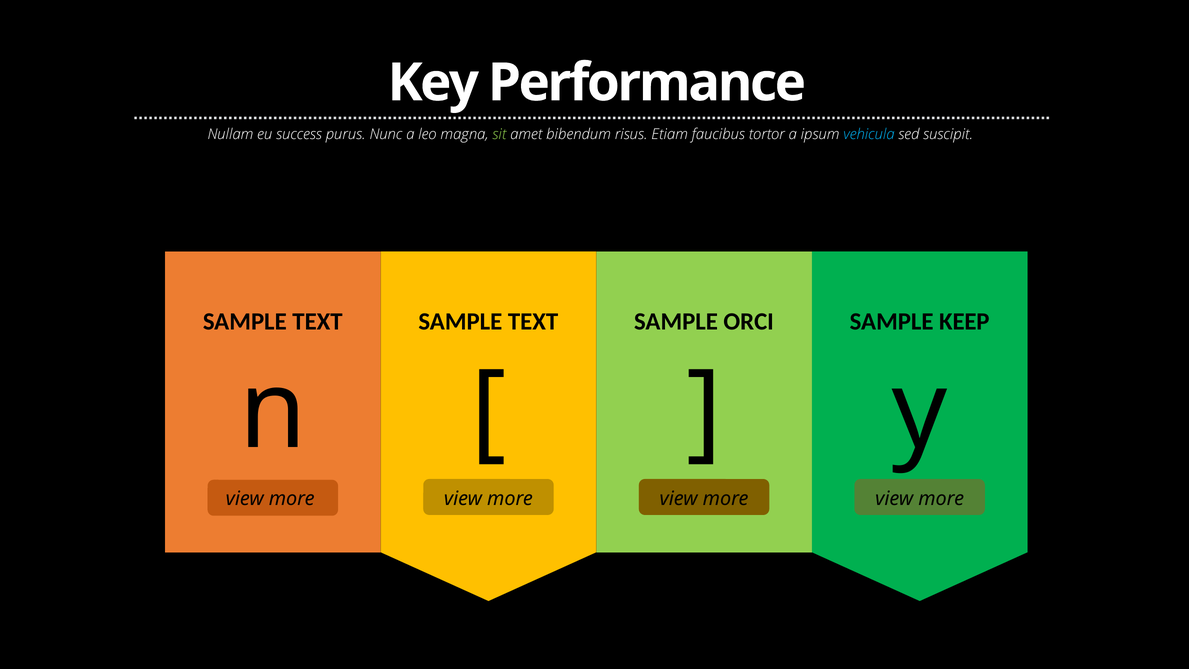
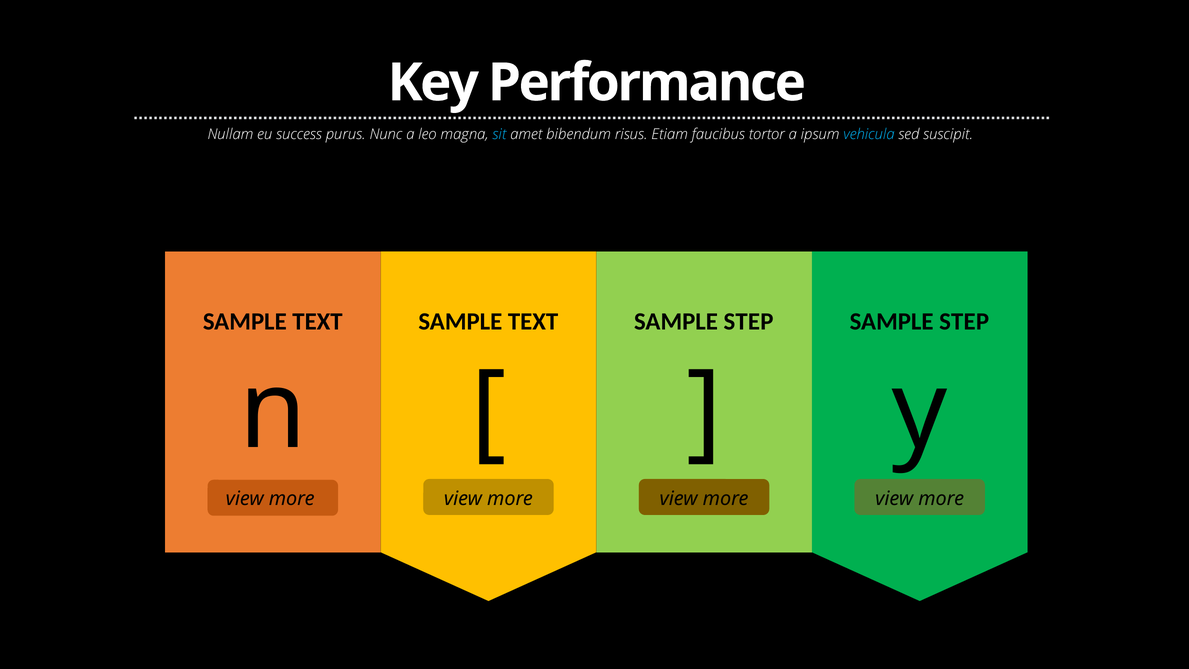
sit colour: light green -> light blue (499, 134)
TEXT SAMPLE ORCI: ORCI -> STEP (749, 322)
KEEP: KEEP -> STEP (964, 322)
